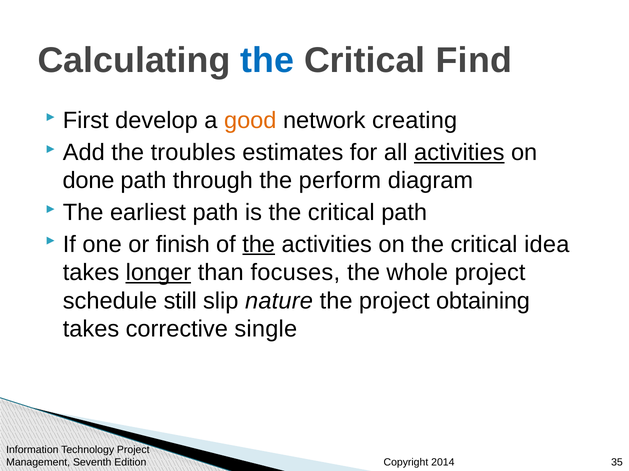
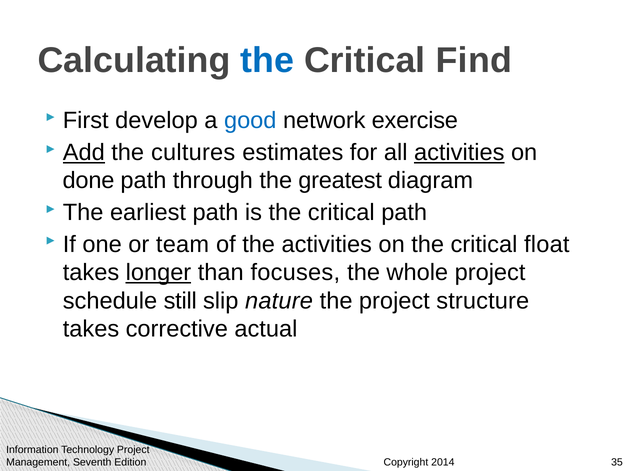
good colour: orange -> blue (250, 121)
creating: creating -> exercise (415, 121)
Add underline: none -> present (84, 153)
troubles: troubles -> cultures (193, 153)
perform: perform -> greatest (340, 181)
finish: finish -> team (183, 245)
the underline: present -> none (259, 245)
idea: idea -> float (547, 245)
obtaining: obtaining -> structure (483, 301)
single: single -> actual (266, 330)
